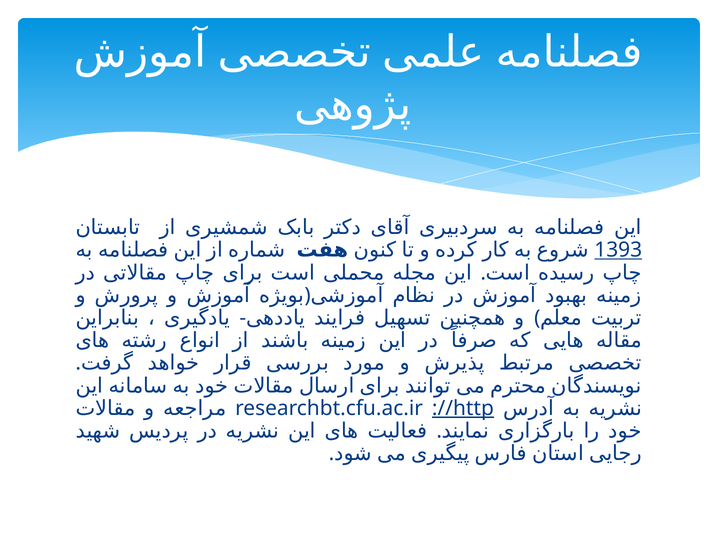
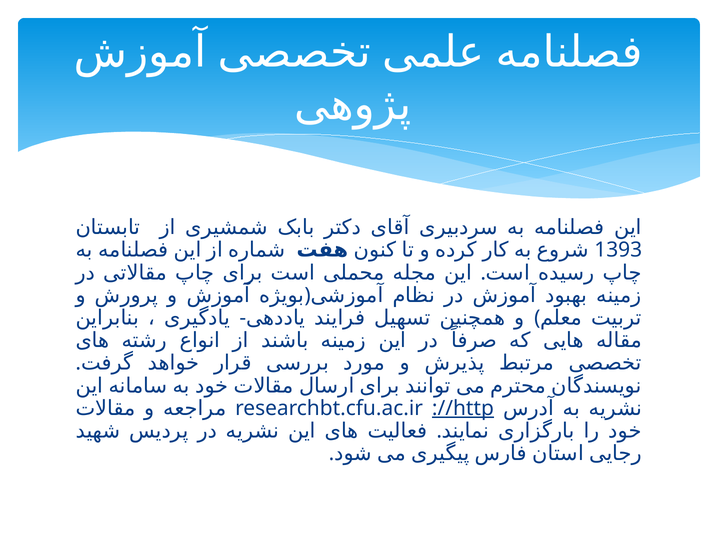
1393 underline: present -> none (618, 250)
